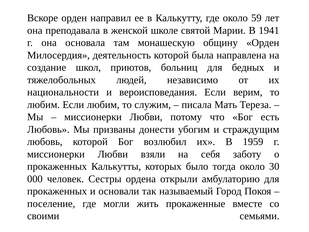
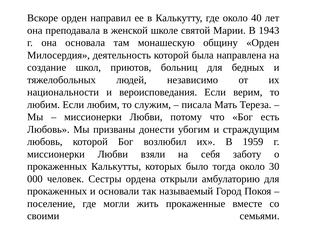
59: 59 -> 40 (256, 18)
1941: 1941 -> 1943 (269, 30)
